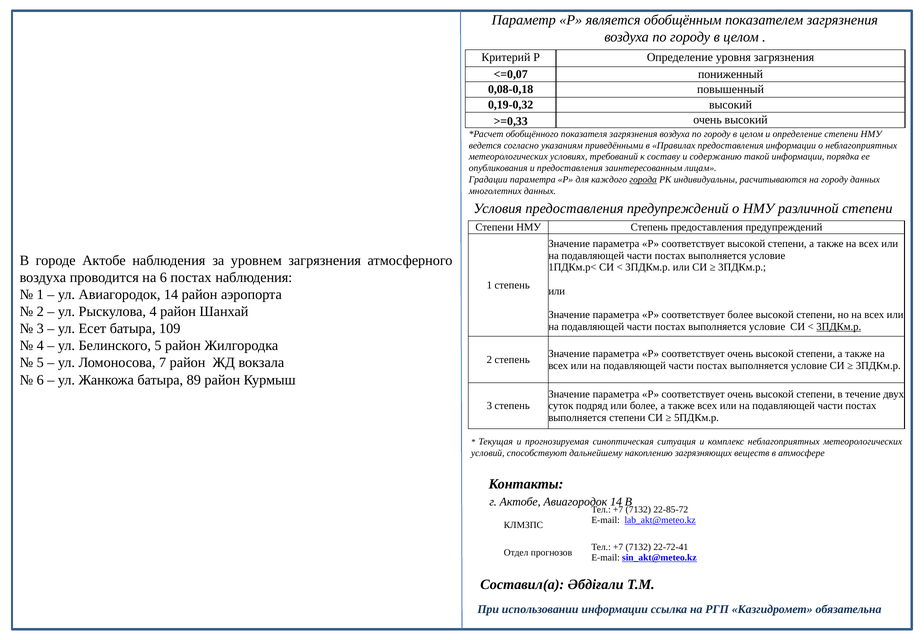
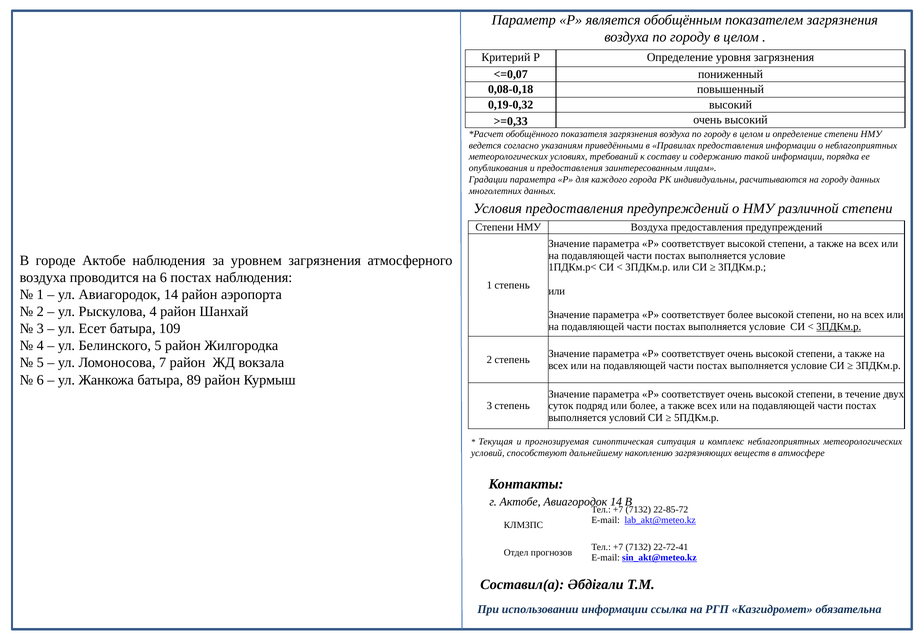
города underline: present -> none (643, 179)
НМУ Степень: Степень -> Воздуха (649, 227)
выполняется степени: степени -> условий (627, 417)
